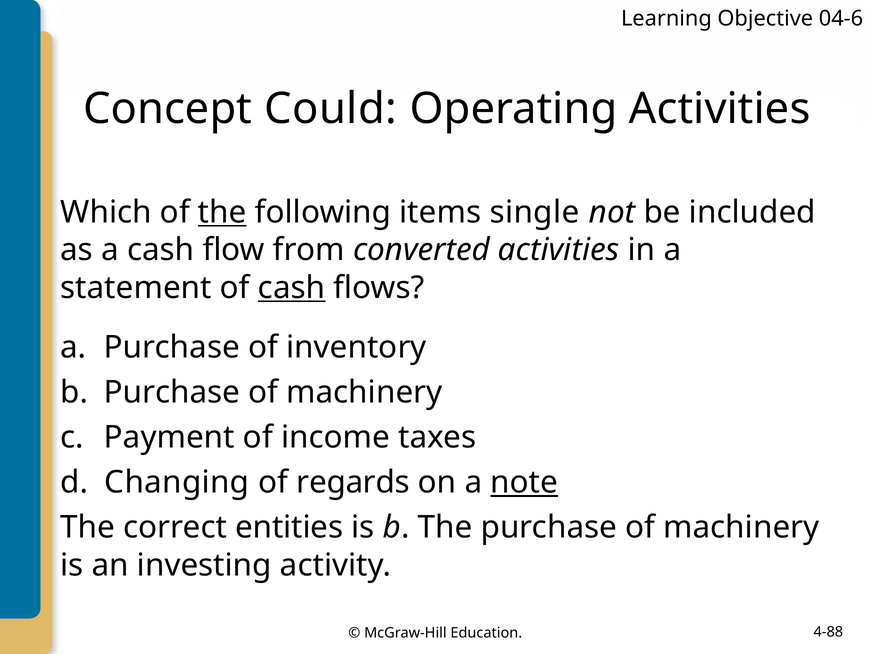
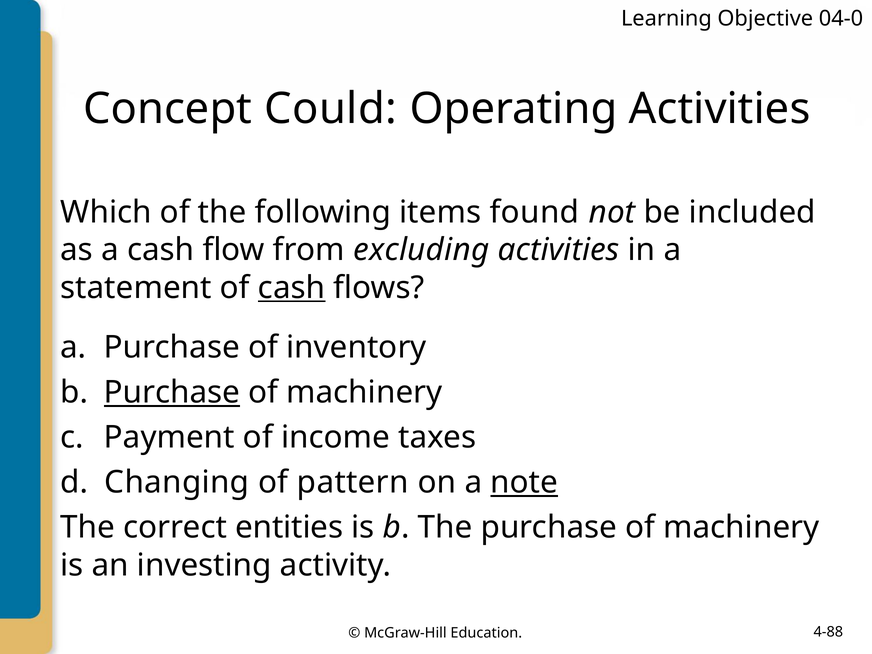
04-6: 04-6 -> 04-0 (841, 19)
the underline: present -> none (222, 212)
single: single -> found (535, 212)
converted: converted -> excluding (421, 250)
Purchase underline: none -> present (172, 392)
regards: regards -> pattern (353, 482)
